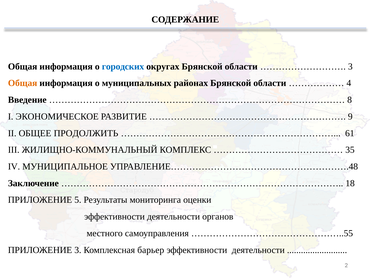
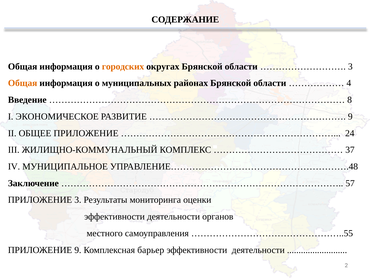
городских colour: blue -> orange (123, 66)
ОБЩЕЕ ПРОДОЛЖИТЬ: ПРОДОЛЖИТЬ -> ПРИЛОЖЕНИЕ (86, 133)
61: 61 -> 24 (350, 133)
35: 35 -> 37 (350, 150)
18: 18 -> 57 (350, 183)
ПРИЛОЖЕНИЕ 5: 5 -> 3 (78, 200)
ПРИЛОЖЕНИЕ 3: 3 -> 9 (78, 250)
